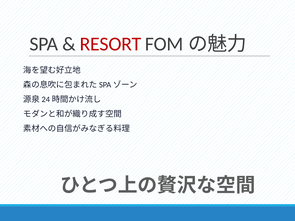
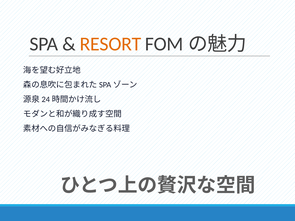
RESORT colour: red -> orange (110, 44)
